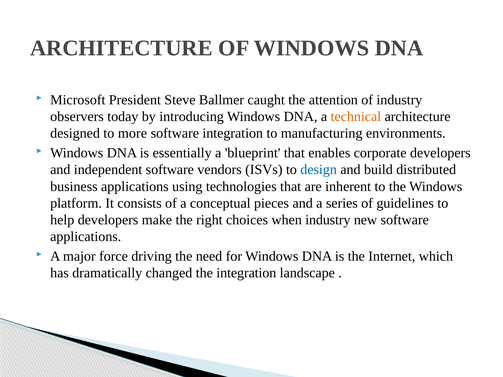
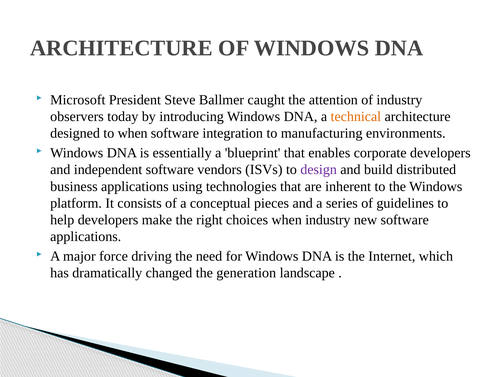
to more: more -> when (133, 133)
design colour: blue -> purple (319, 170)
the integration: integration -> generation (246, 273)
